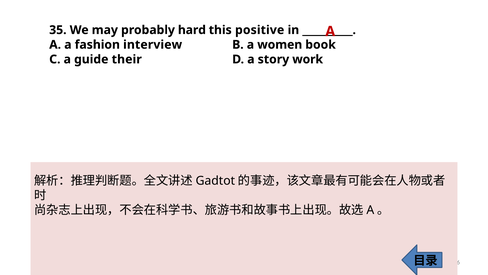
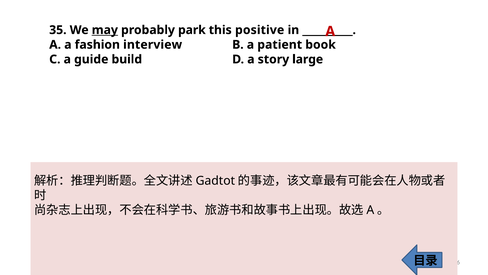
may underline: none -> present (105, 30)
hard: hard -> park (192, 30)
women: women -> patient (280, 45)
their: their -> build (127, 59)
work: work -> large (308, 59)
